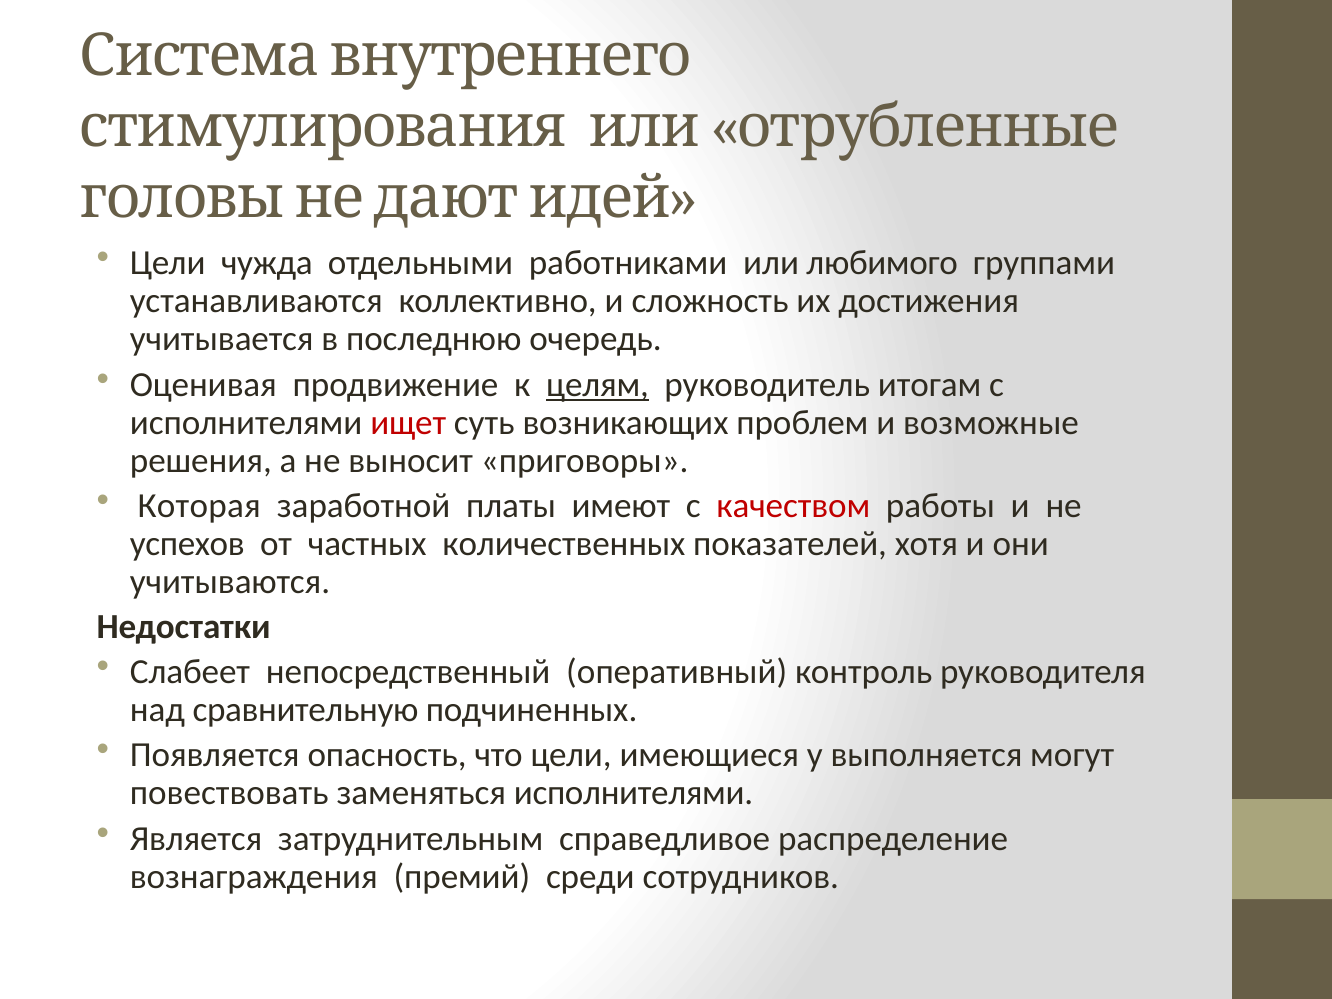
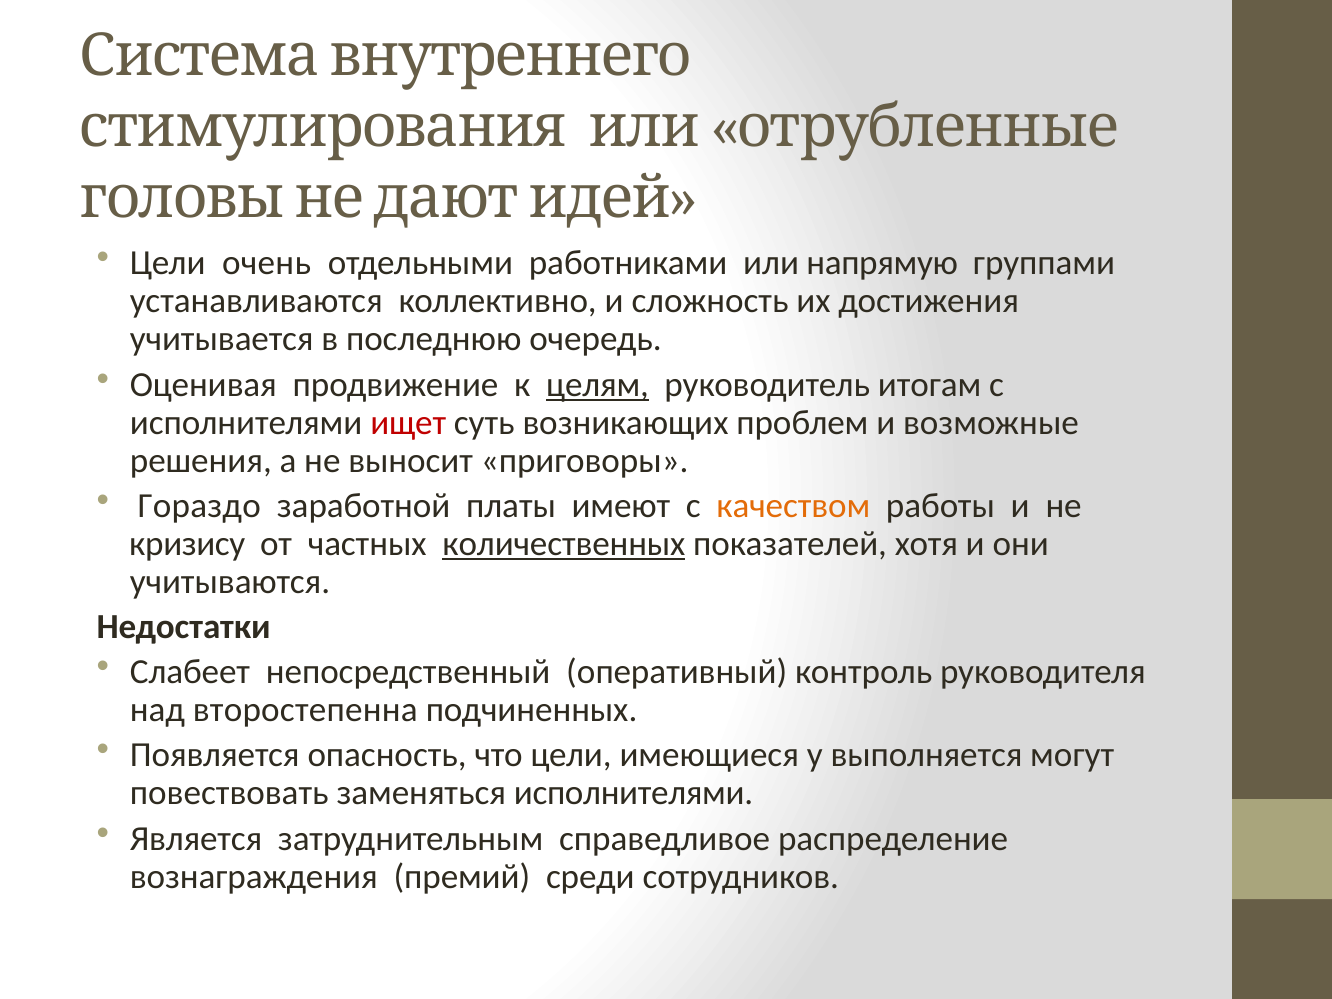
чужда: чужда -> очень (267, 263)
любимого: любимого -> напрямую (882, 263)
Которая: Которая -> Гораздо (199, 506)
качеством colour: red -> orange (793, 506)
успехов: успехов -> кризису (187, 544)
количественных underline: none -> present (564, 544)
сравнительную: сравнительную -> второстепенна (305, 710)
